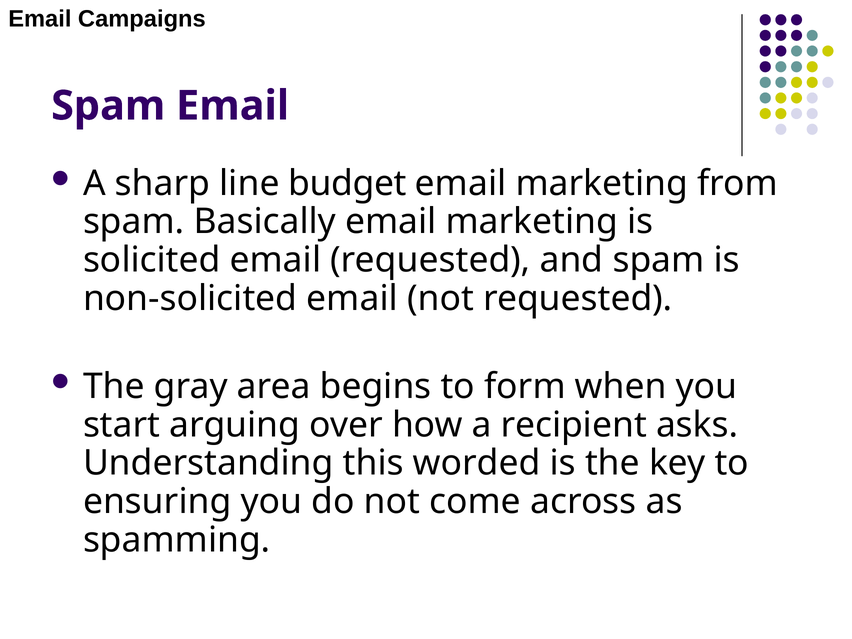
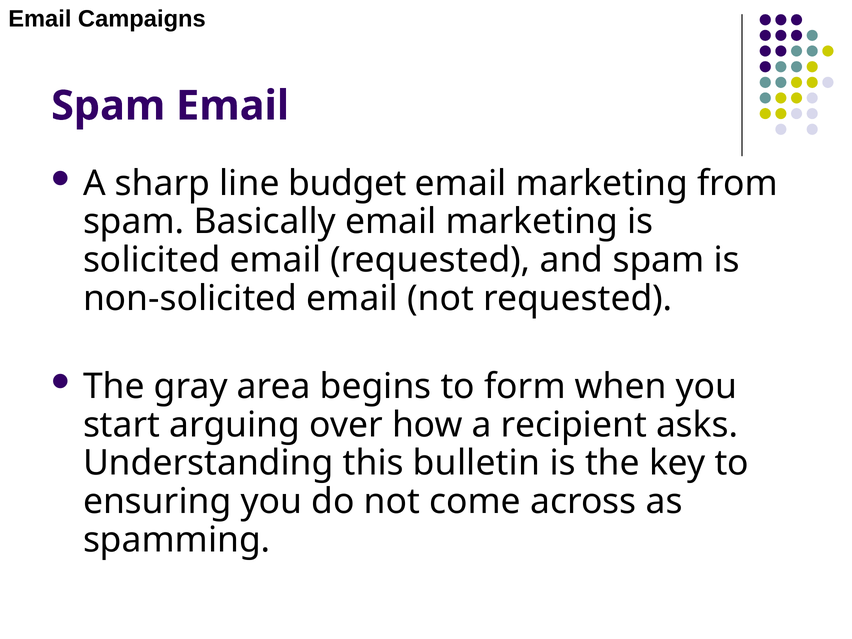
worded: worded -> bulletin (477, 463)
